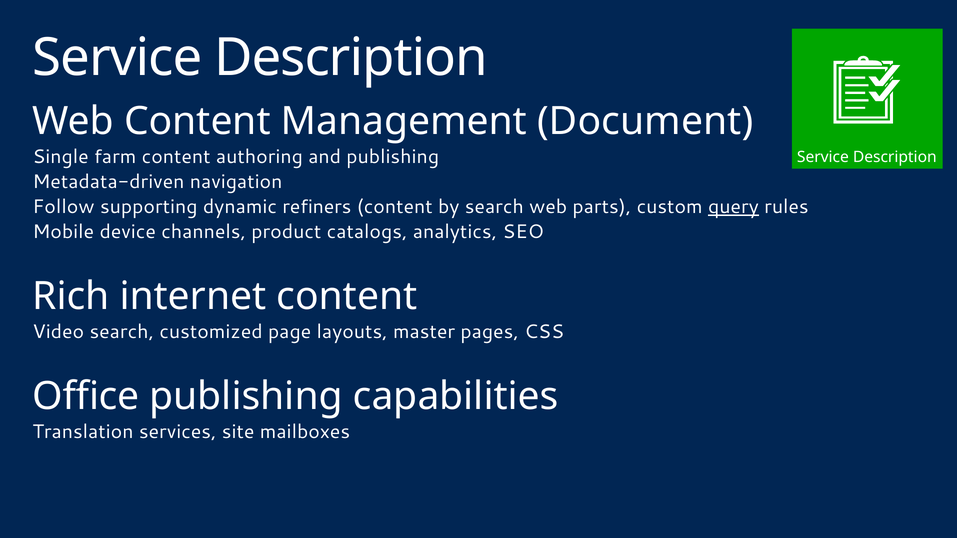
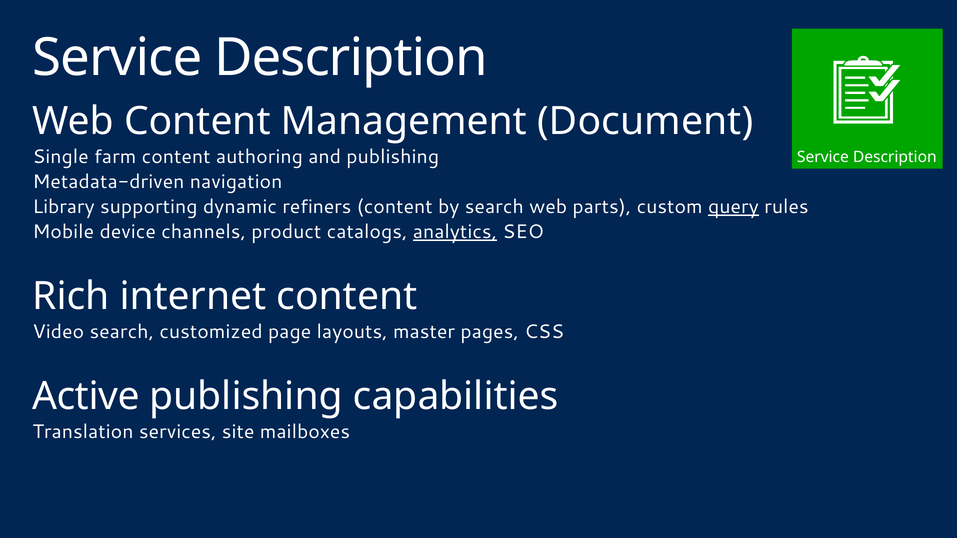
Follow: Follow -> Library (64, 207)
analytics underline: none -> present (455, 232)
Office: Office -> Active (86, 396)
